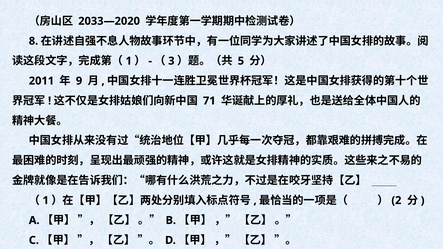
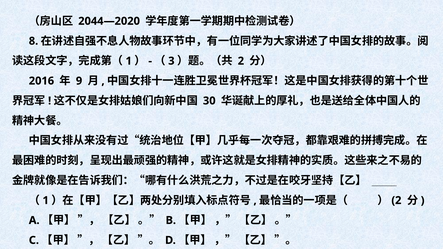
2033—2020: 2033—2020 -> 2044—2020 (109, 21)
5: 5 -> 2 (241, 61)
2011: 2011 -> 2016 (41, 81)
71: 71 -> 30 (209, 101)
